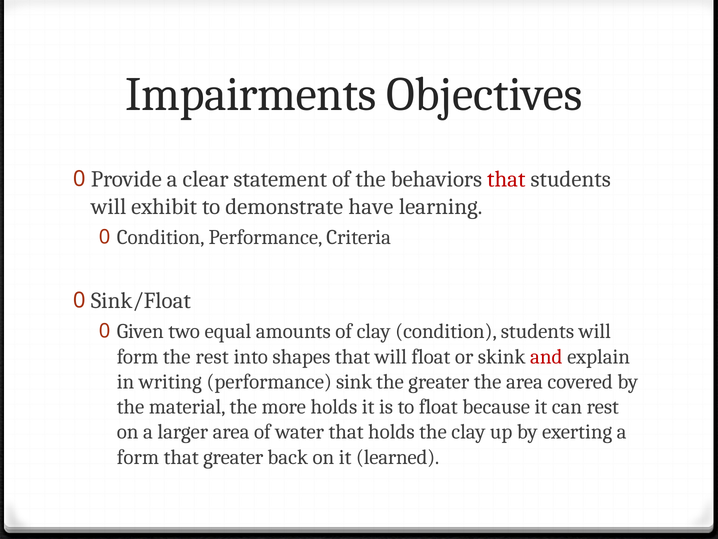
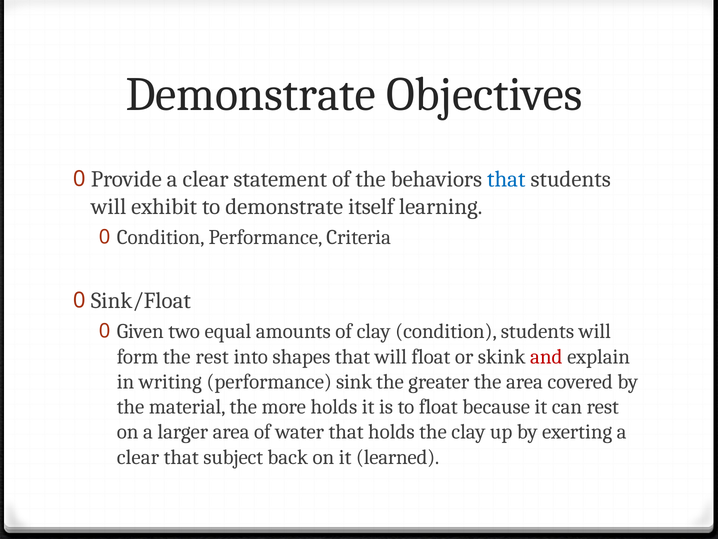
Impairments: Impairments -> Demonstrate (251, 94)
that colour: red -> blue (506, 179)
have: have -> itself (371, 207)
form: form -> clear (138, 457)
that greater: greater -> subject (233, 457)
